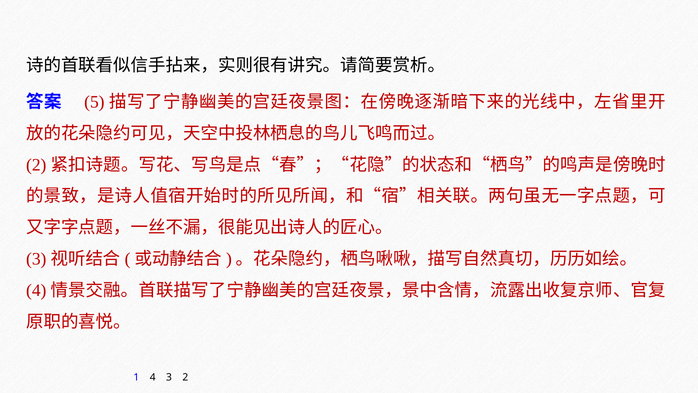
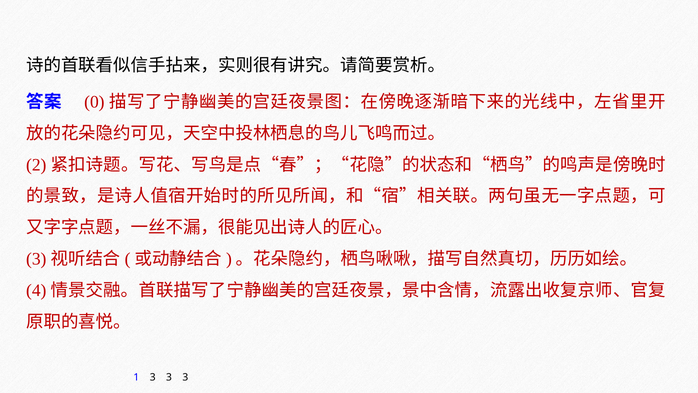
5: 5 -> 0 (94, 102)
1 4: 4 -> 3 (153, 377)
2: 2 -> 3 (185, 377)
